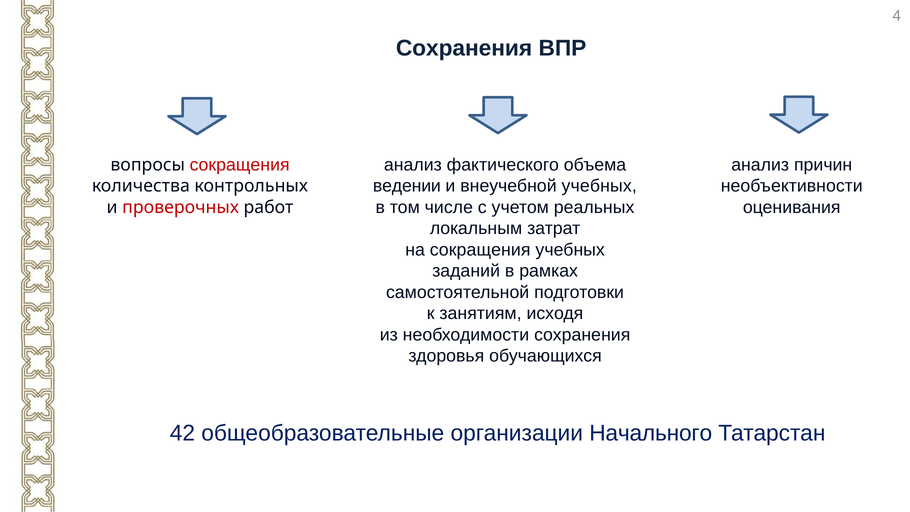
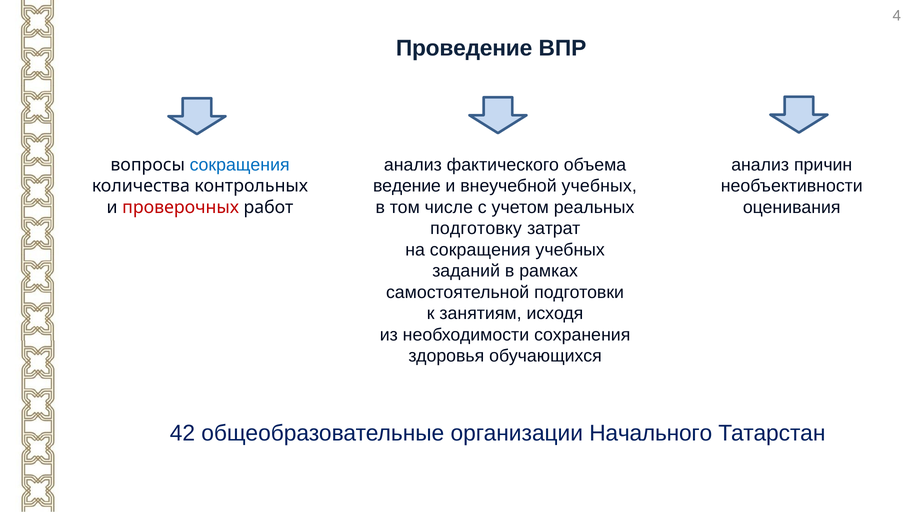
Сохранения: Сохранения -> Проведение (464, 48)
сокращения colour: red -> blue (240, 165)
ведении: ведении -> ведение (407, 186)
локальным: локальным -> подготовку (476, 228)
